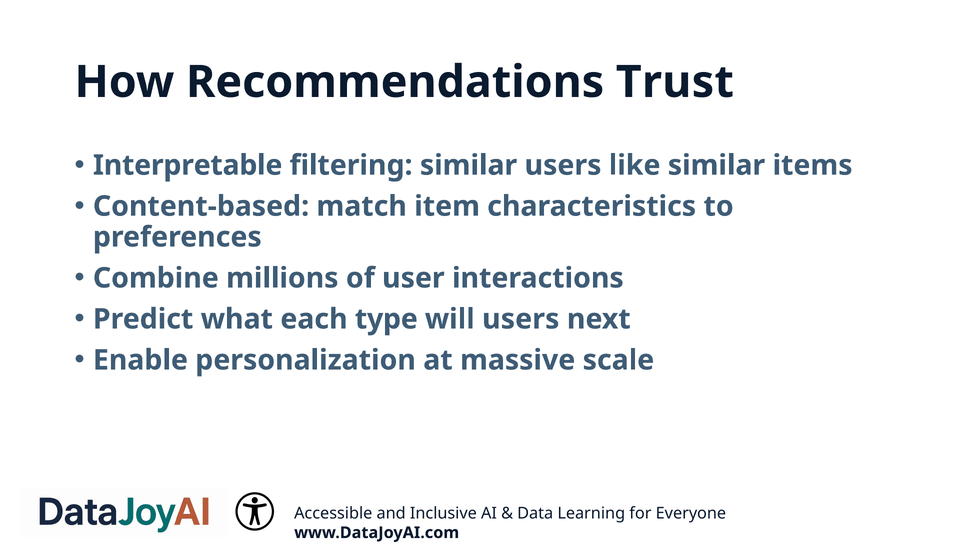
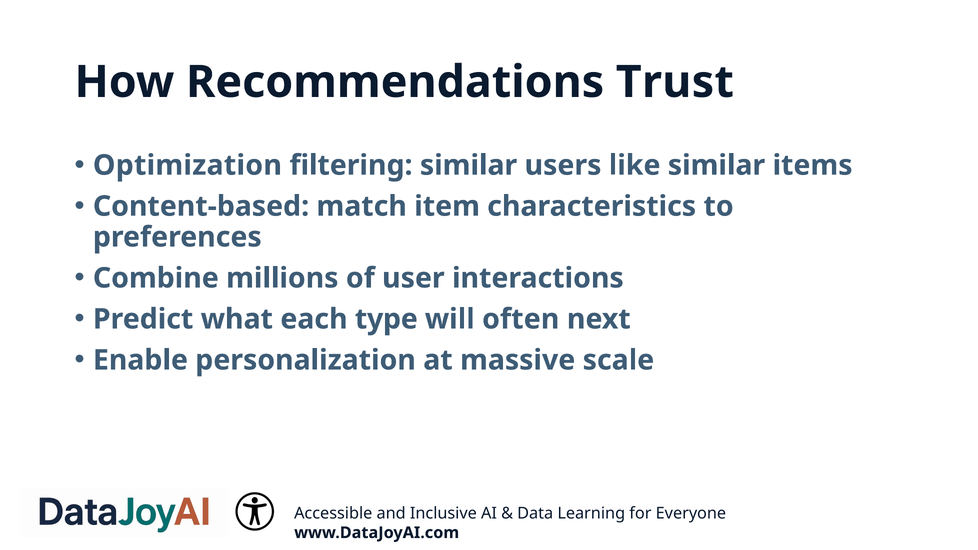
Interpretable: Interpretable -> Optimization (187, 165)
will users: users -> often (521, 319)
